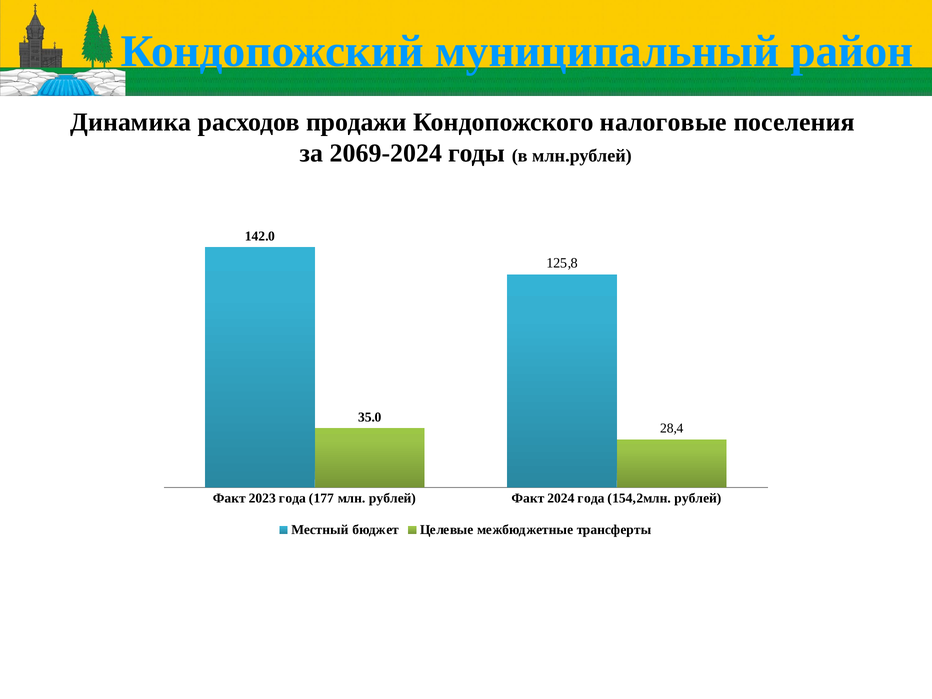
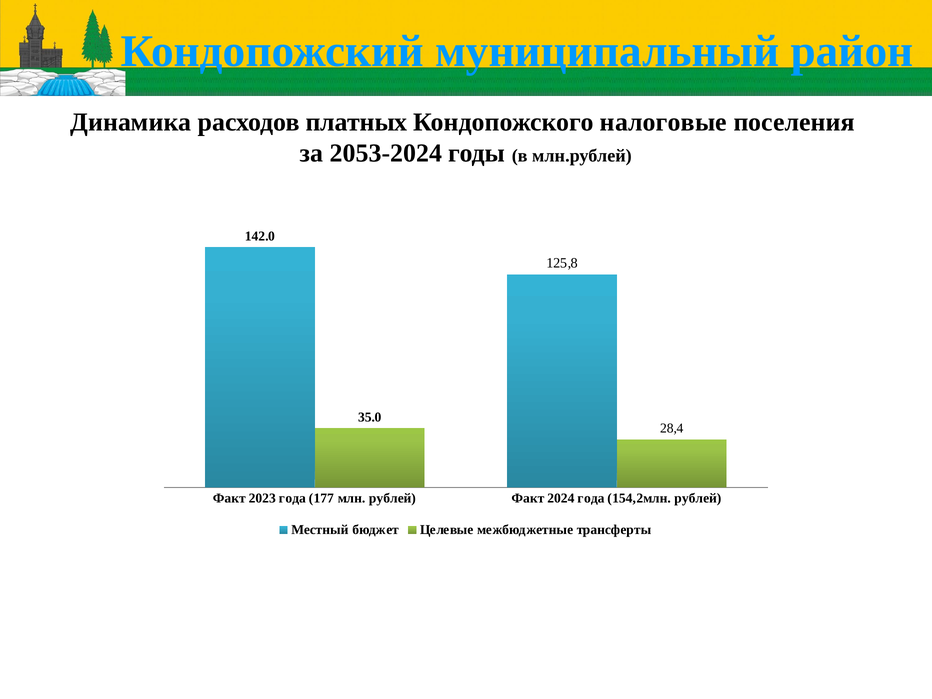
продажи: продажи -> платных (357, 122)
2069-2024: 2069-2024 -> 2053-2024 (386, 153)
